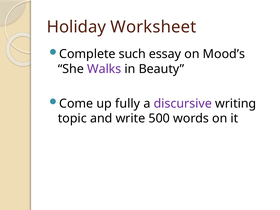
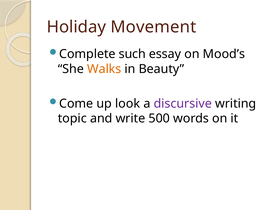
Worksheet: Worksheet -> Movement (153, 27)
Walks colour: purple -> orange (104, 69)
fully: fully -> look (128, 104)
